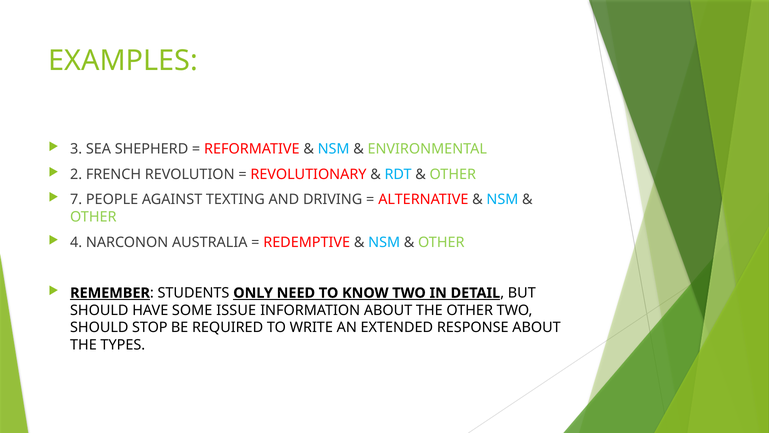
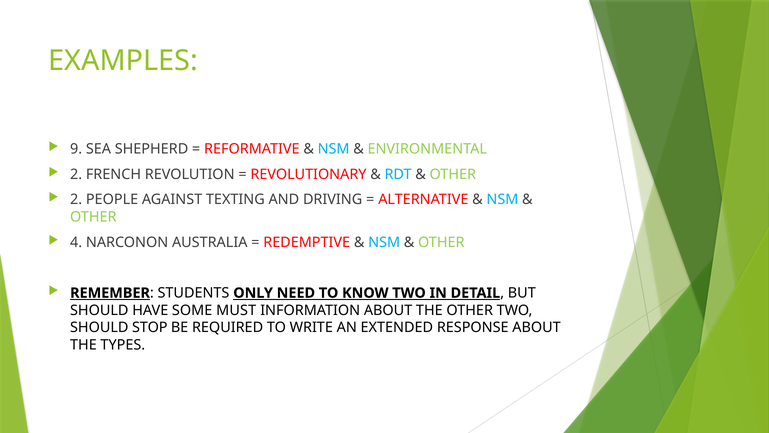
3: 3 -> 9 (76, 149)
7: 7 -> 2 (76, 199)
ISSUE: ISSUE -> MUST (236, 310)
